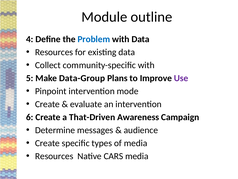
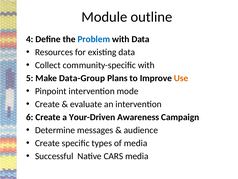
Use colour: purple -> orange (181, 78)
That-Driven: That-Driven -> Your-Driven (92, 117)
Resources: Resources -> Successful (54, 156)
